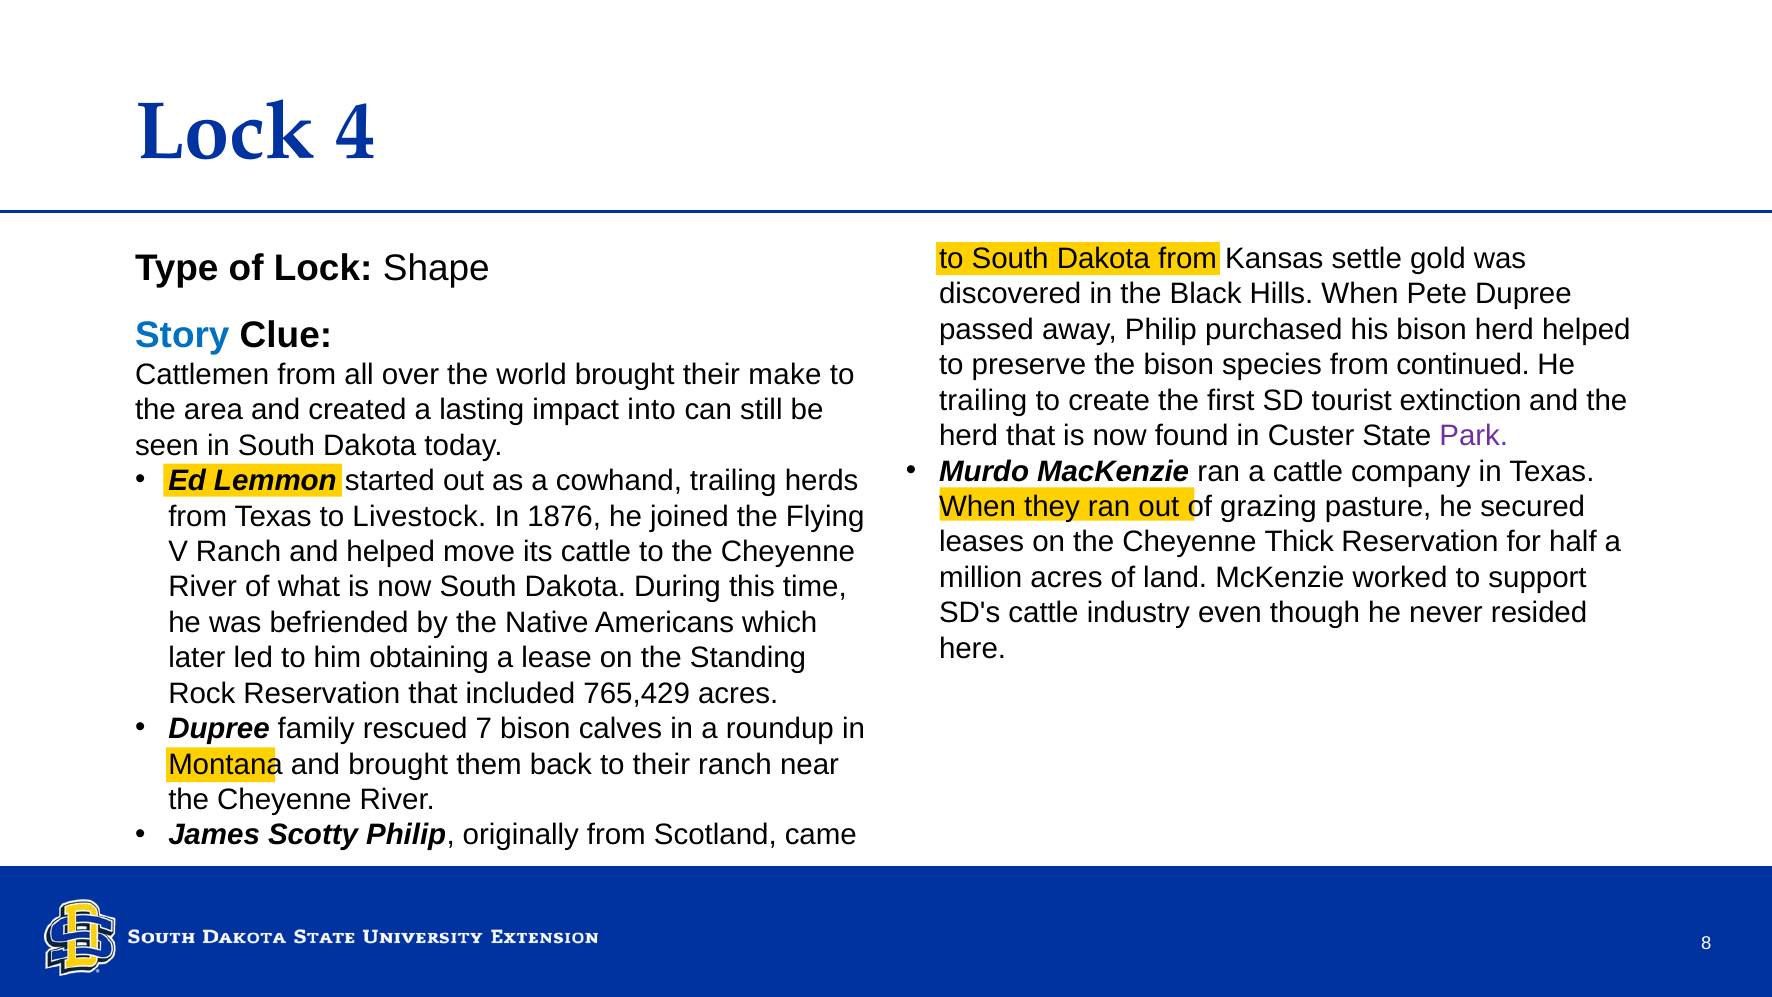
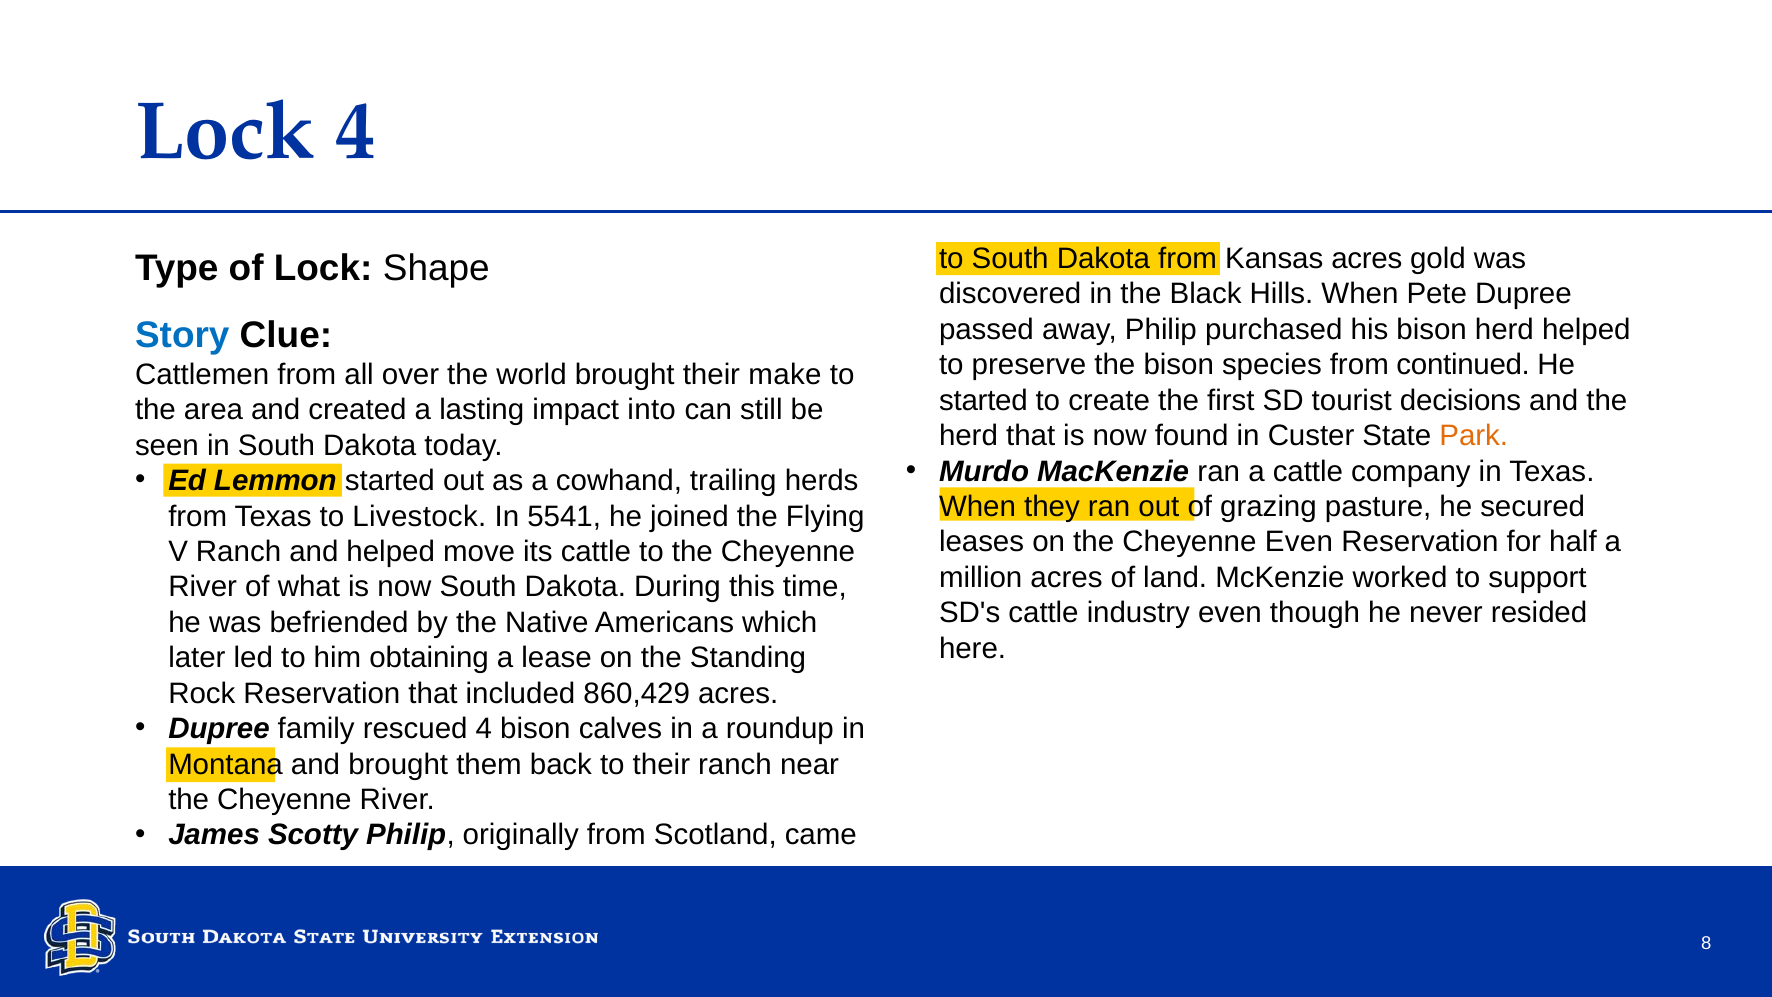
Kansas settle: settle -> acres (1367, 259)
trailing: trailing -> started (983, 400)
extinction: extinction -> decisions (1461, 400)
Park colour: purple -> orange (1474, 436)
1876: 1876 -> 5541 (564, 516)
Cheyenne Thick: Thick -> Even (1299, 542)
765,429: 765,429 -> 860,429 (637, 693)
rescued 7: 7 -> 4 (484, 729)
